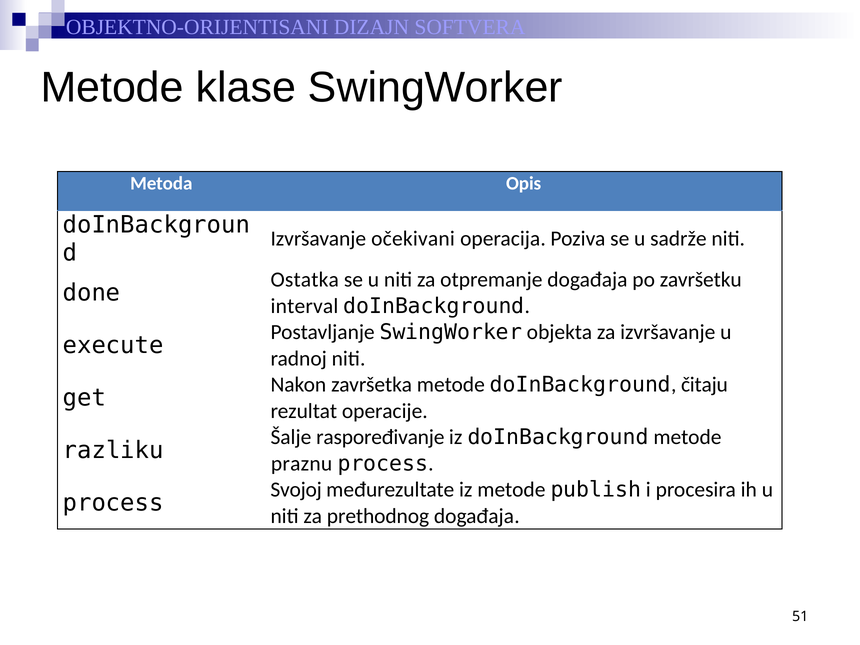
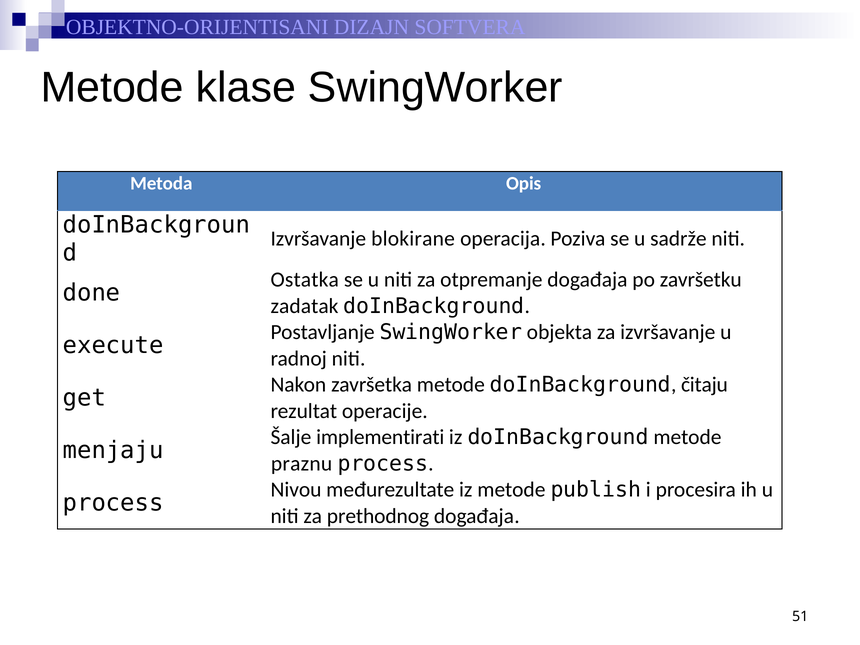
očekivani: očekivani -> blokirane (413, 239)
interval: interval -> zadatak (305, 306)
raspoređivanje: raspoređivanje -> implementirati (380, 437)
razliku: razliku -> menjaju (113, 451)
Svojoj: Svojoj -> Nivou (296, 490)
